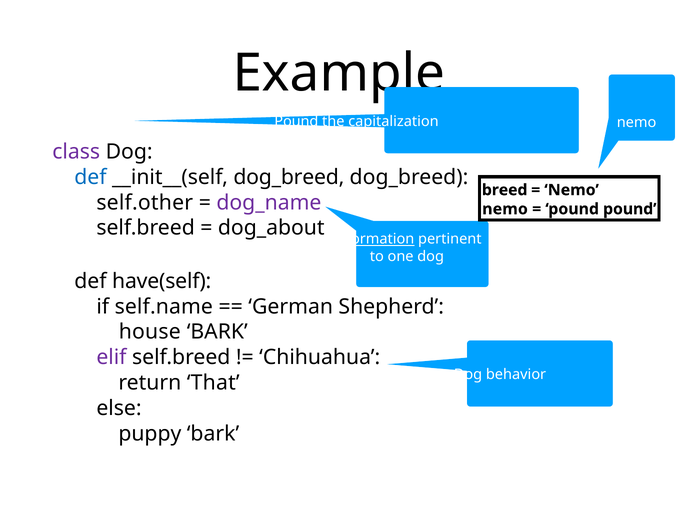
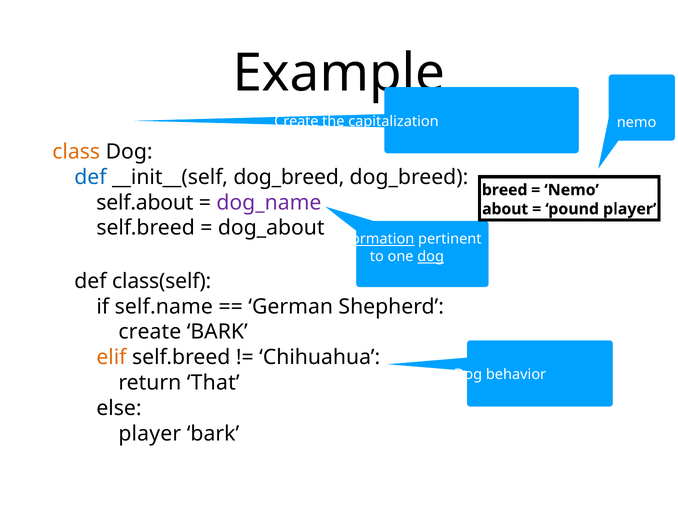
Pound: Pound -> Create (296, 121)
class colour: purple -> orange (76, 152)
self.other: self.other -> self.about (145, 203)
nemo: nemo -> about (505, 209)
pound pound: pound -> player (630, 209)
dog underline: none -> present (431, 257)
have(self: have(self -> class(self (162, 281)
house: house -> create (150, 332)
elif colour: purple -> orange (111, 358)
puppy: puppy -> player (150, 434)
